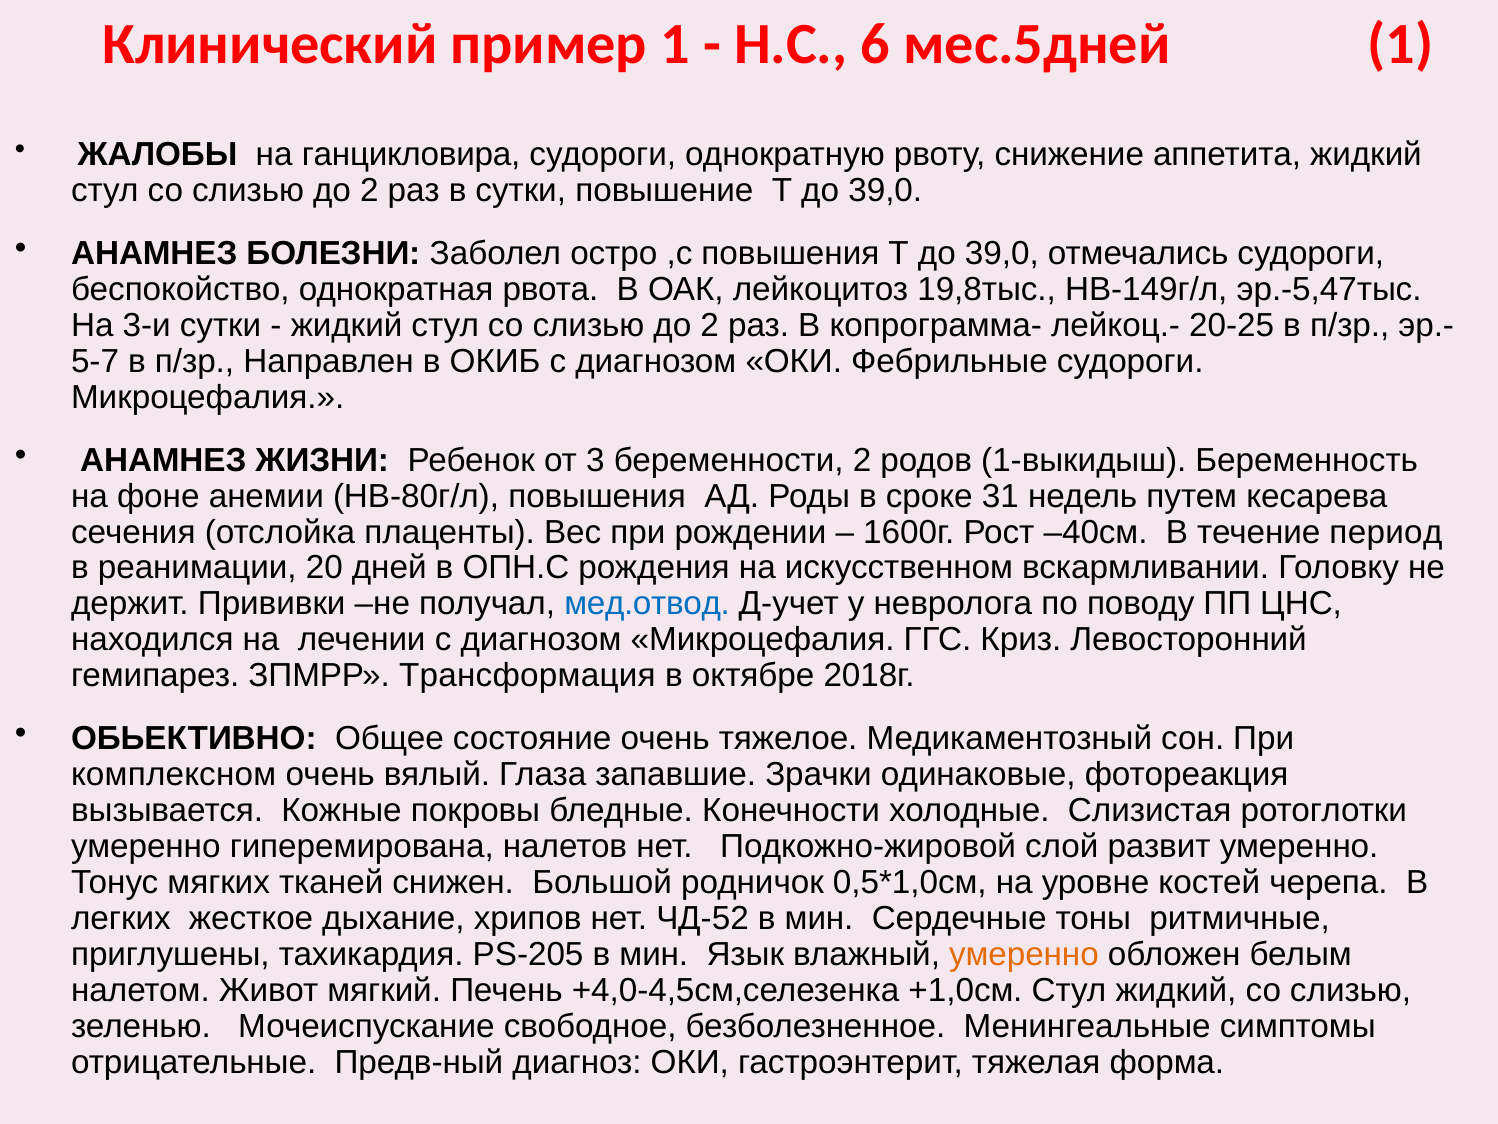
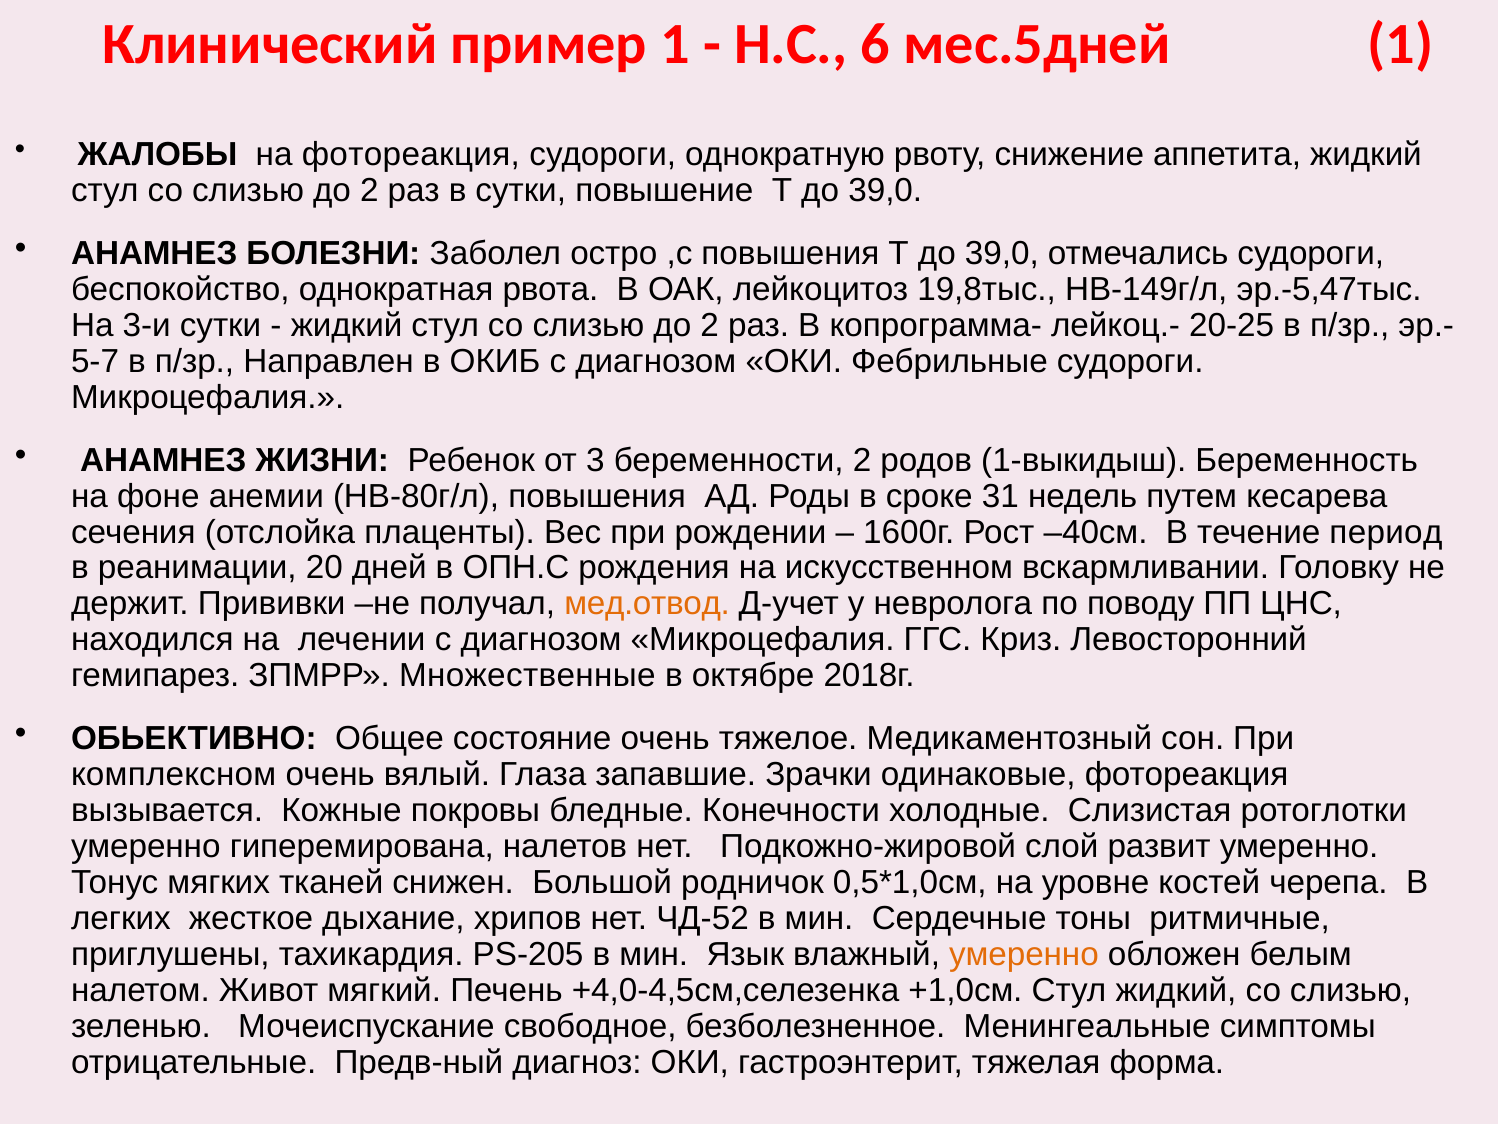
на ганцикловира: ганцикловира -> фотореакция (411, 155)
мед.отвод colour: blue -> orange (647, 604)
Трансформация: Трансформация -> Множественные (527, 675)
